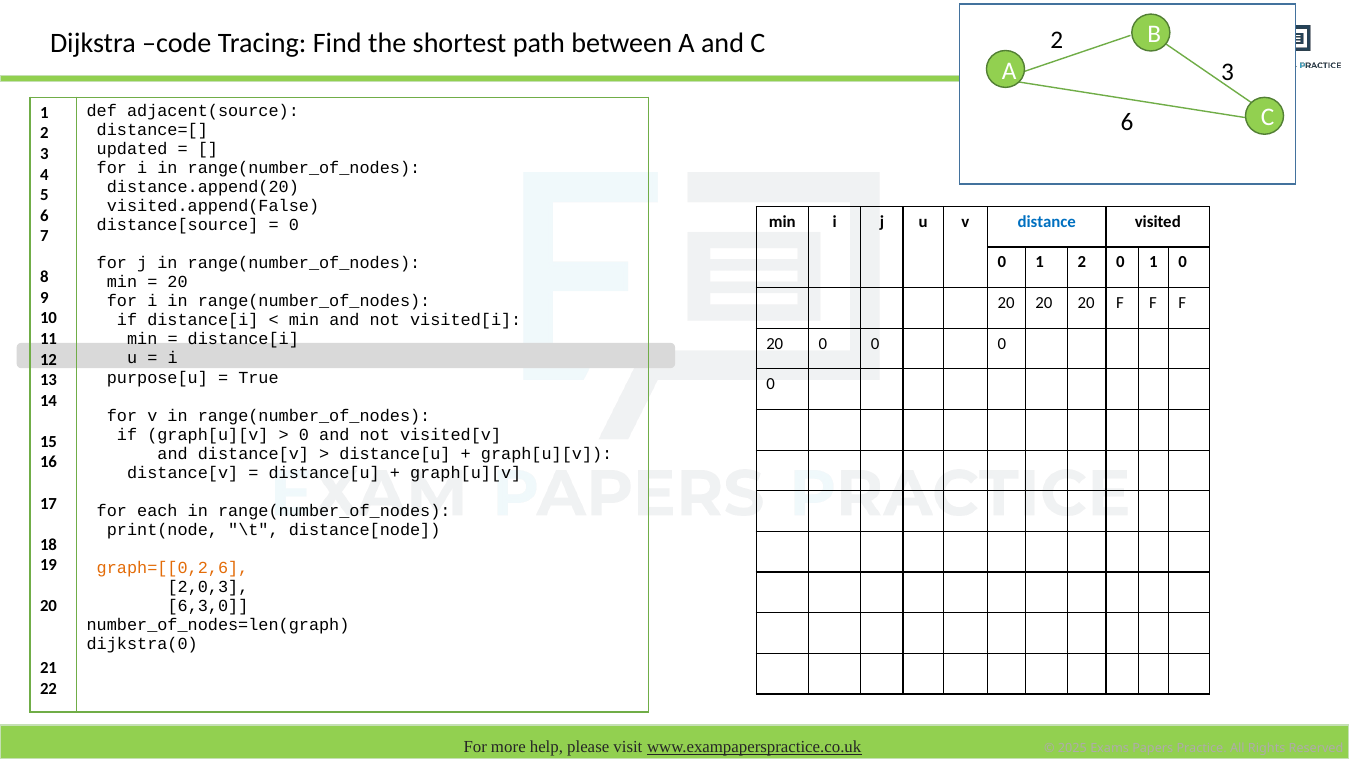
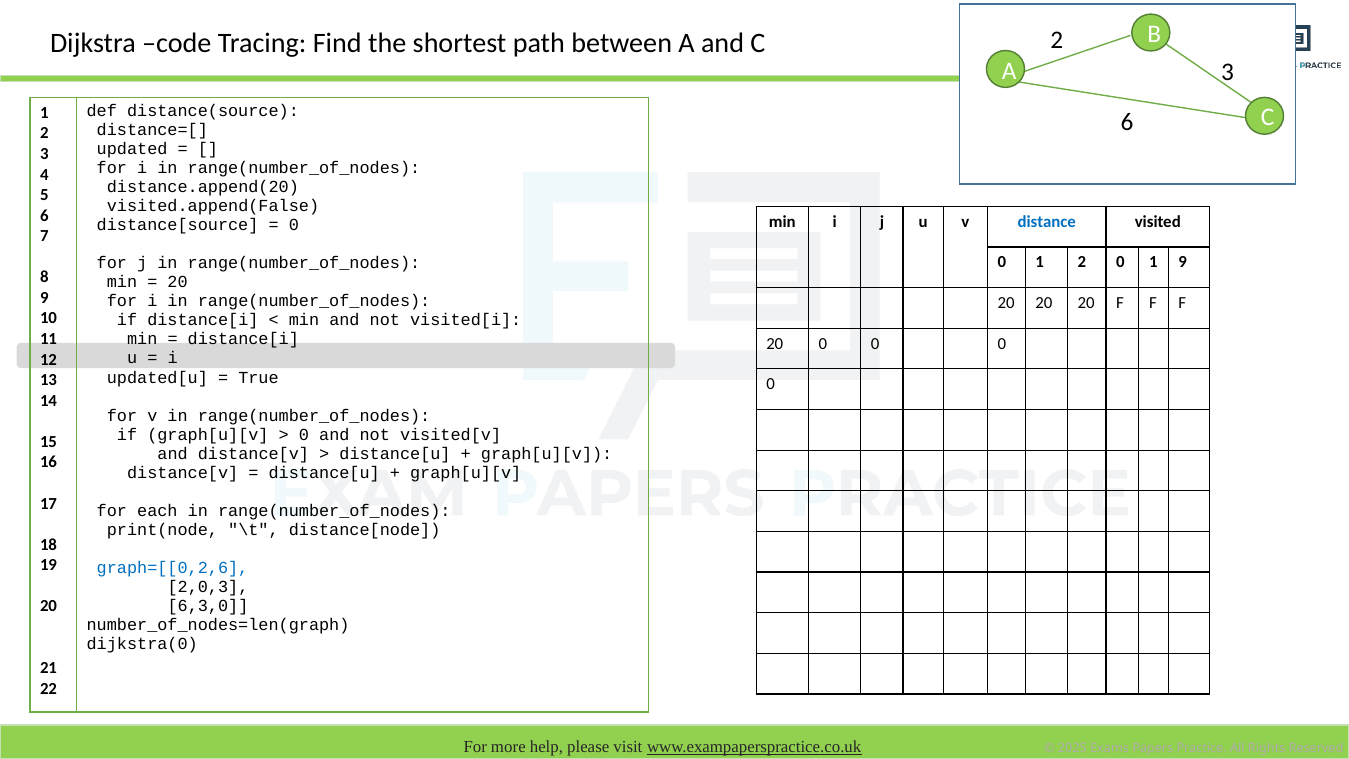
adjacent(source: adjacent(source -> distance(source (213, 111)
1 0: 0 -> 9 (1183, 262)
purpose[u: purpose[u -> updated[u (157, 377)
graph=[[0,2,6 colour: orange -> blue (173, 568)
